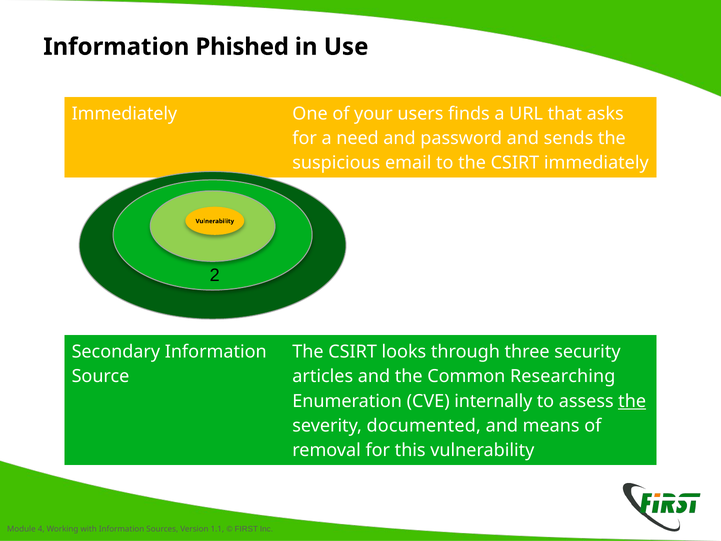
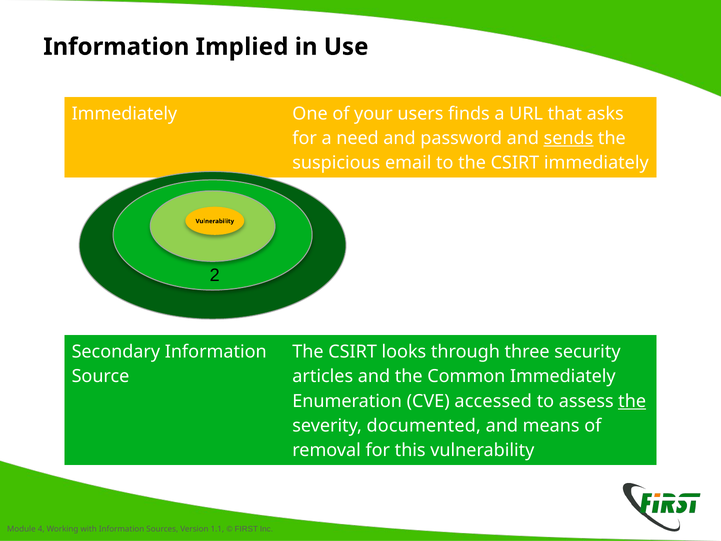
Phished: Phished -> Implied (242, 47)
sends underline: none -> present (568, 138)
Common Researching: Researching -> Immediately (563, 376)
internally: internally -> accessed (493, 401)
